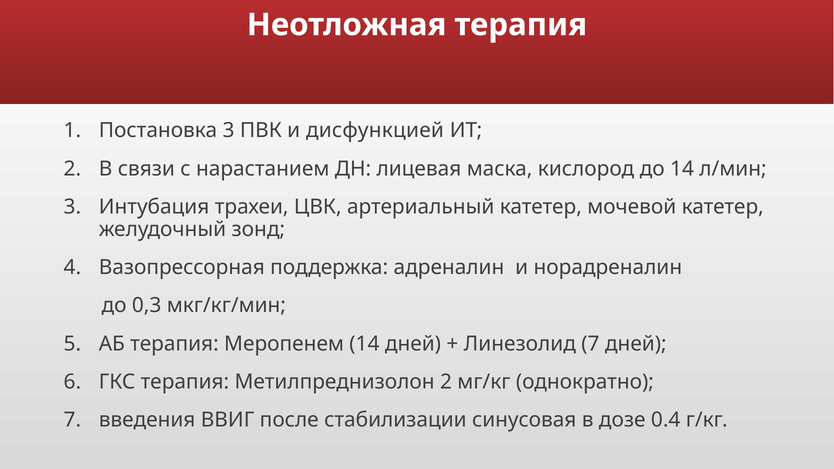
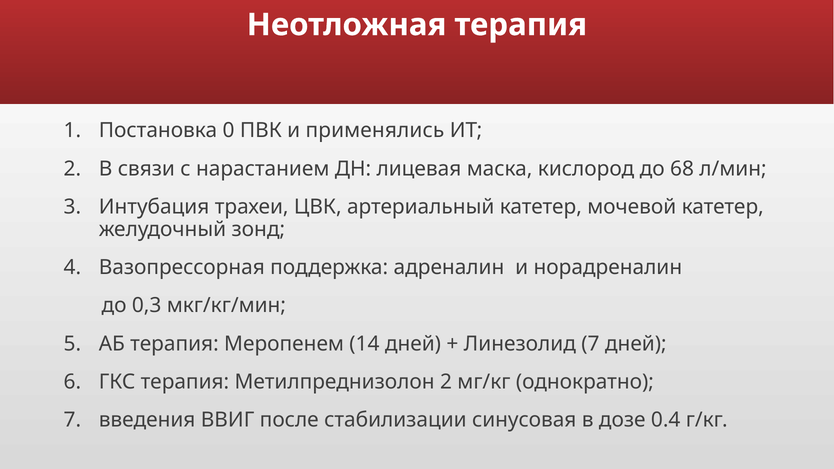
Постановка 3: 3 -> 0 (229, 131)
дисфункцией: дисфункцией -> применялись (375, 131)
до 14: 14 -> 68 (682, 169)
